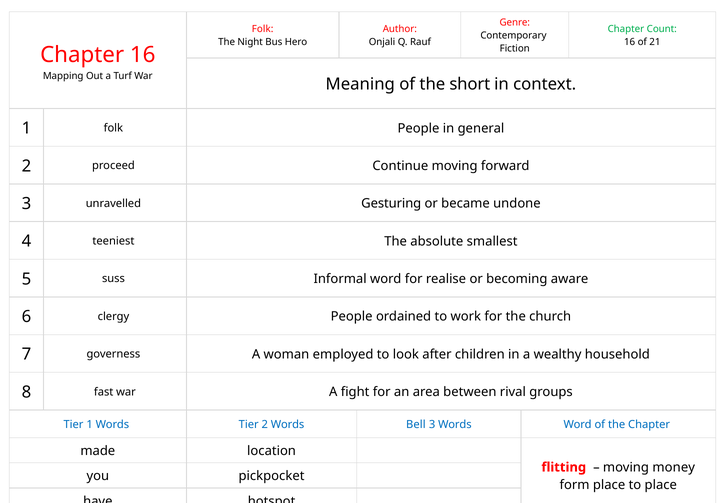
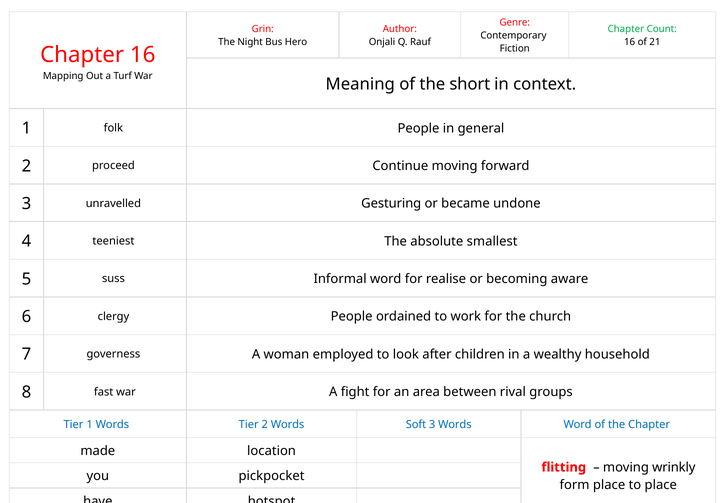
Folk: Folk -> Grin (263, 29)
Bell: Bell -> Soft (416, 424)
money: money -> wrinkly (674, 467)
